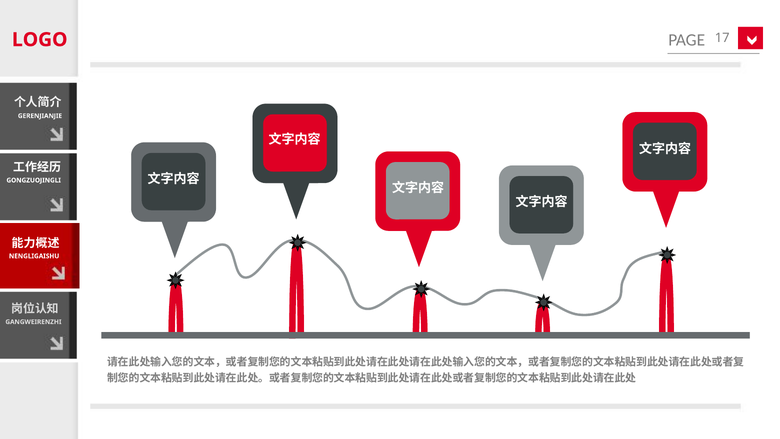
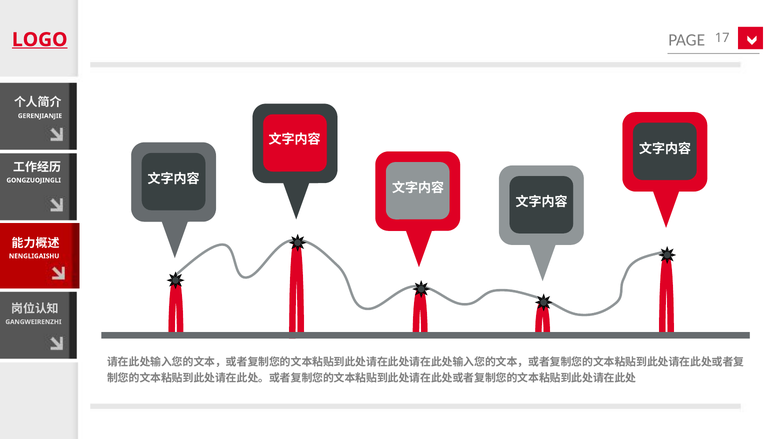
LOGO underline: none -> present (40, 40)
